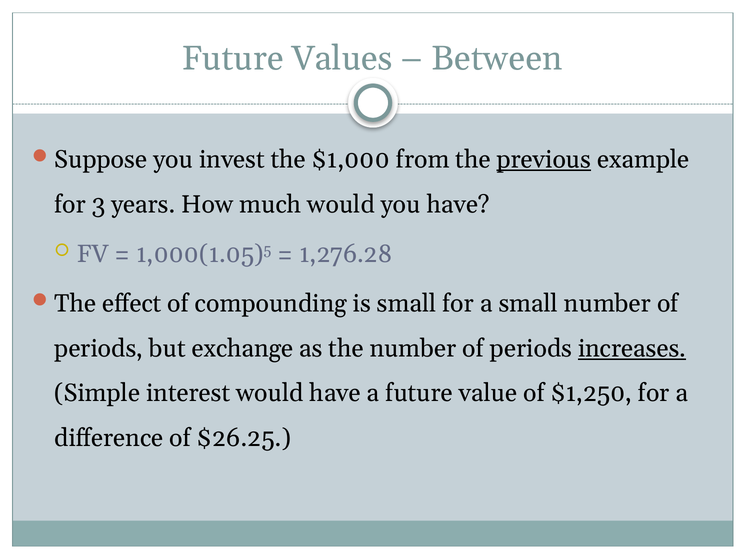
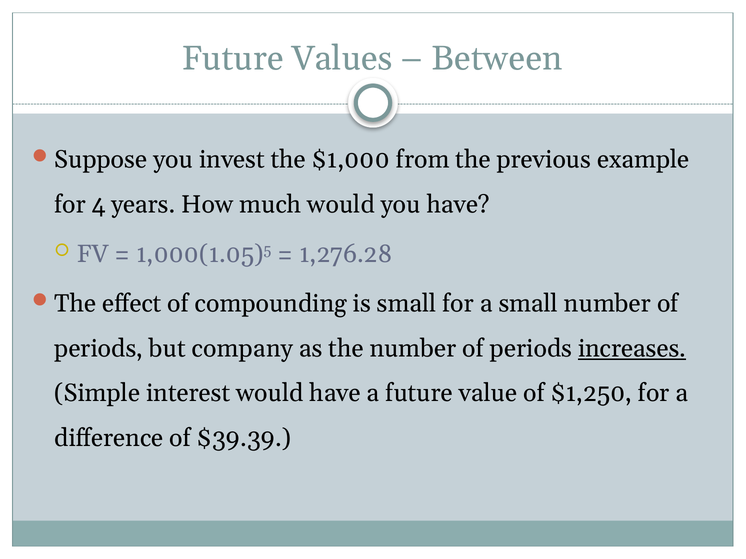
previous underline: present -> none (544, 160)
3: 3 -> 4 (99, 205)
exchange: exchange -> company (242, 349)
$26.25: $26.25 -> $39.39 (244, 438)
